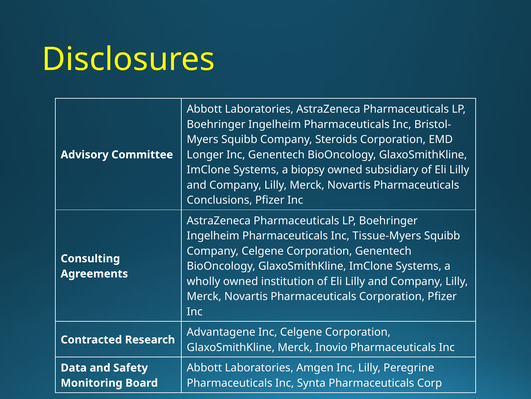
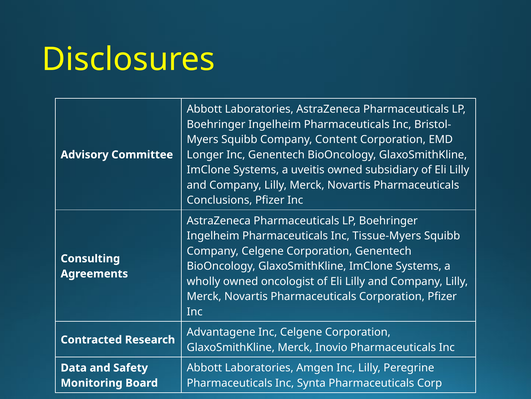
Steroids: Steroids -> Content (336, 139)
biopsy: biopsy -> uveitis (308, 170)
institution: institution -> oncologist (288, 281)
